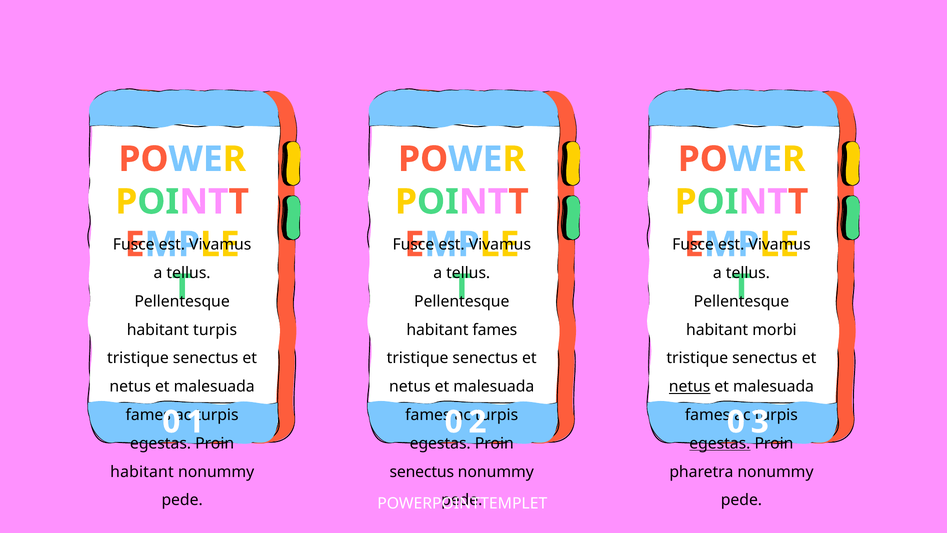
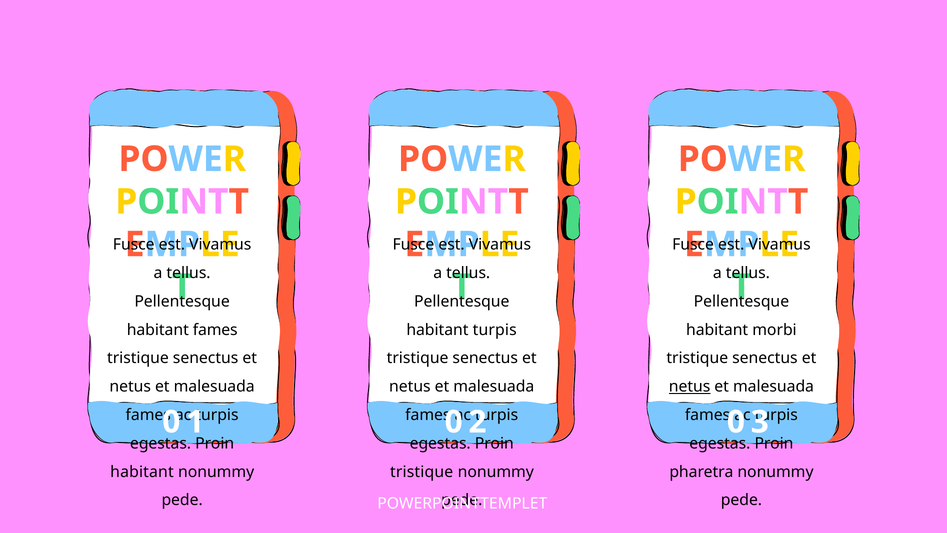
habitant turpis: turpis -> fames (215, 330)
habitant fames: fames -> turpis (495, 330)
egestas underline: present -> none (720, 443)
senectus: senectus -> tristique (422, 472)
